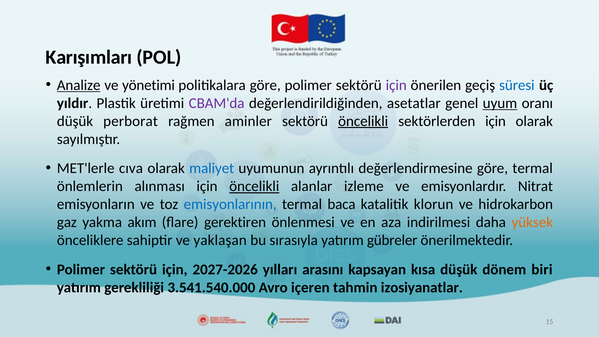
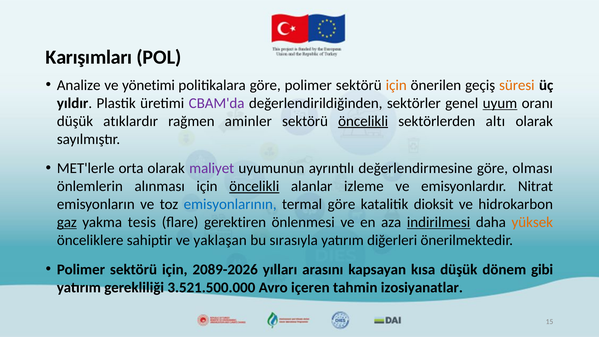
Analize underline: present -> none (79, 85)
için colour: purple -> orange (396, 85)
süresi colour: blue -> orange (517, 85)
asetatlar: asetatlar -> sektörler (414, 103)
perborat: perborat -> atıklardır (131, 121)
sektörlerden için: için -> altı (495, 121)
cıva: cıva -> orta (131, 168)
maliyet colour: blue -> purple (212, 168)
göre termal: termal -> olması (533, 168)
termal baca: baca -> göre (341, 204)
klorun: klorun -> dioksit (434, 204)
gaz underline: none -> present (67, 222)
akım: akım -> tesis (142, 222)
indirilmesi underline: none -> present (439, 222)
gübreler: gübreler -> diğerleri (392, 240)
2027-2026: 2027-2026 -> 2089-2026 (225, 269)
biri: biri -> gibi (542, 269)
3.541.540.000: 3.541.540.000 -> 3.521.500.000 (211, 287)
